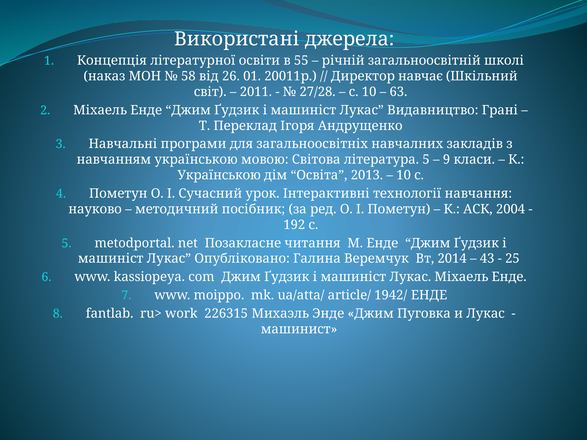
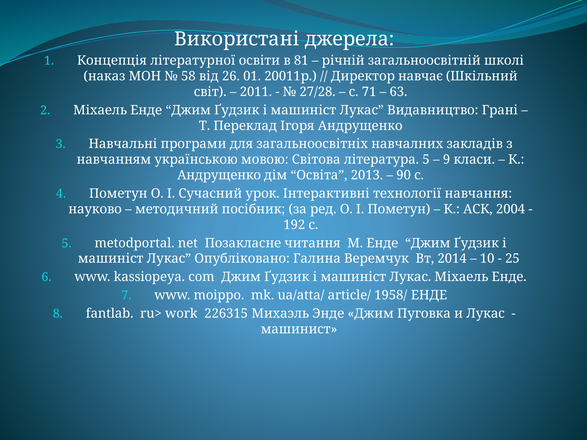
55: 55 -> 81 (301, 61)
с 10: 10 -> 71 (369, 92)
Українською: Українською -> Андрущенко (219, 175)
10: 10 -> 90 (404, 175)
43: 43 -> 10 (487, 259)
1942/: 1942/ -> 1958/ (391, 295)
